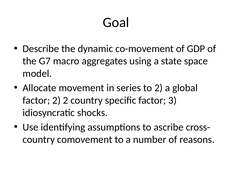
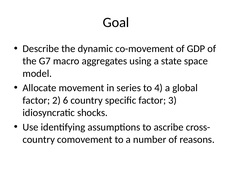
to 2: 2 -> 4 (159, 88)
2 2: 2 -> 6 (66, 100)
